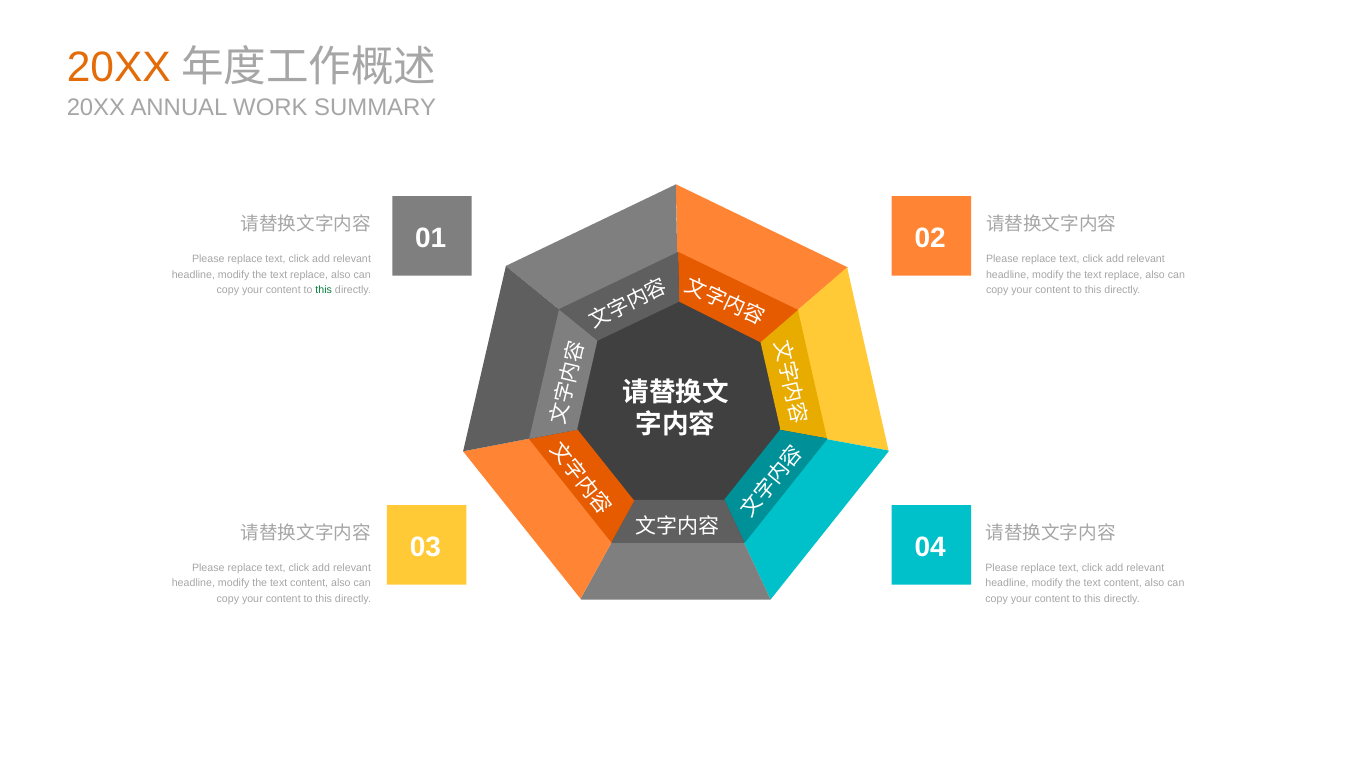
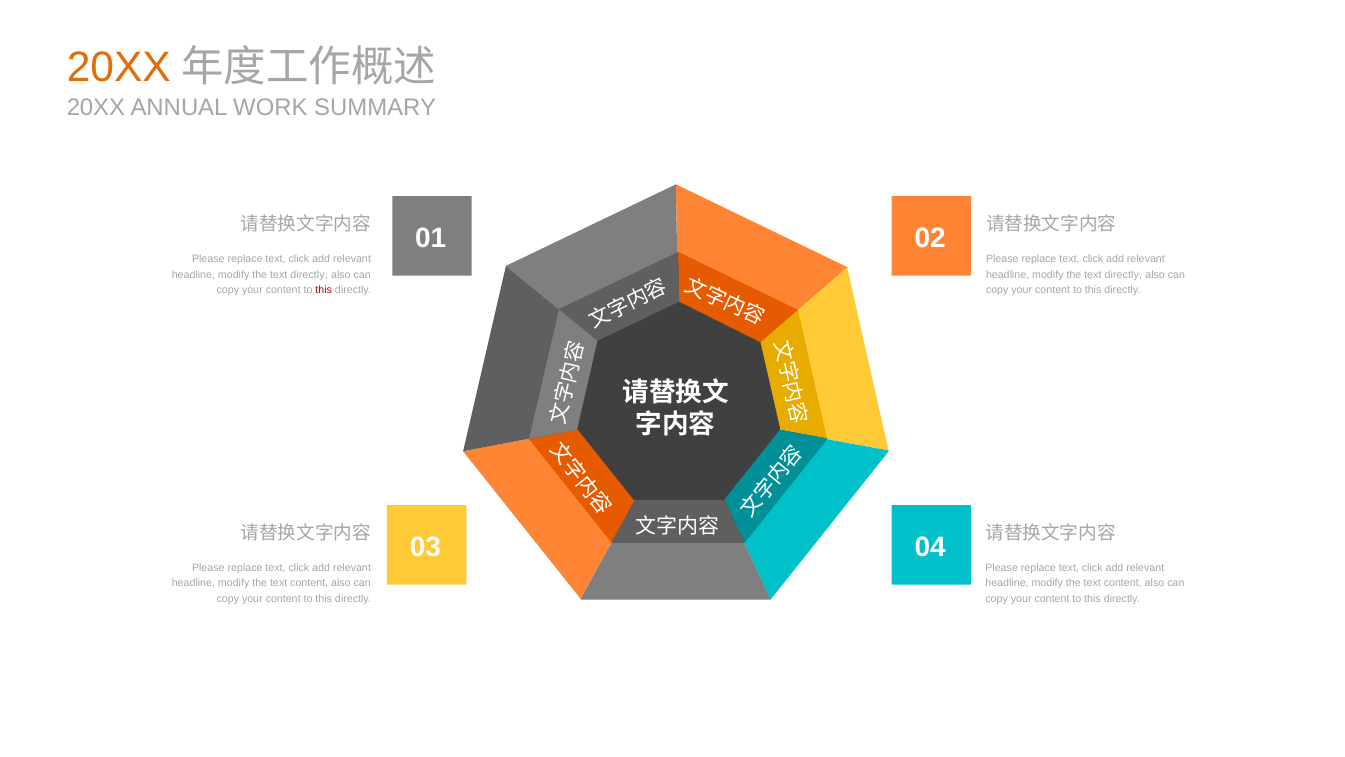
replace: replace -> directly (309, 274)
replace: replace -> directly (1123, 274)
this colour: green -> red (324, 290)
